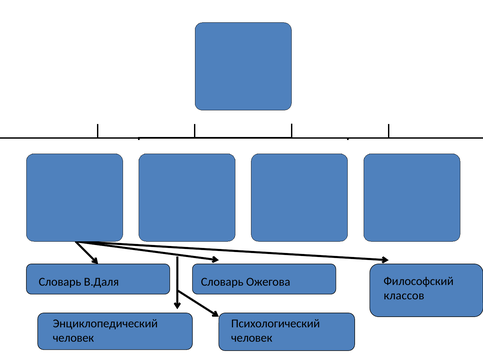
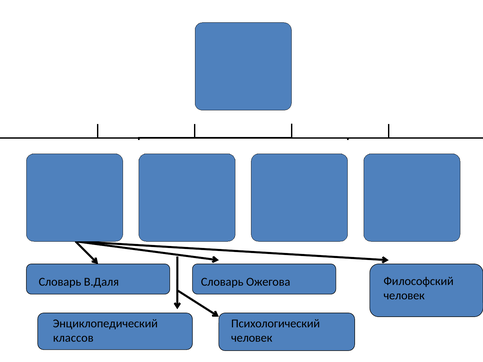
классов: классов -> человек (404, 296)
человек: человек -> классов (73, 338)
